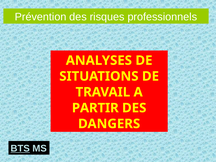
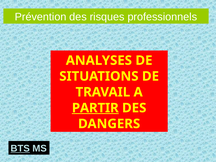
PARTIR underline: none -> present (95, 108)
